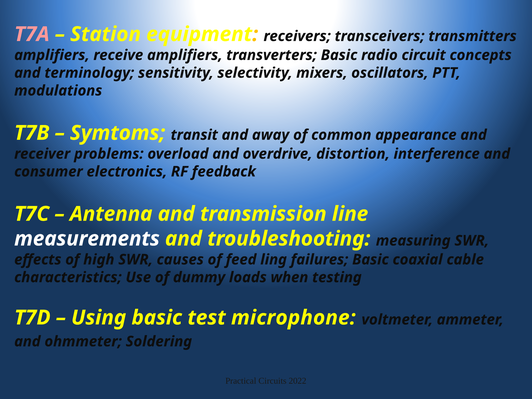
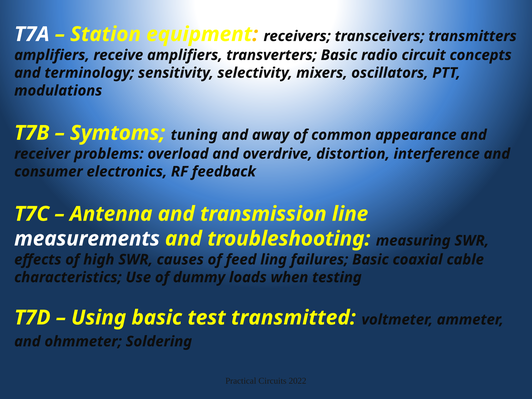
T7A colour: pink -> white (32, 34)
transit: transit -> tuning (194, 135)
microphone: microphone -> transmitted (293, 318)
